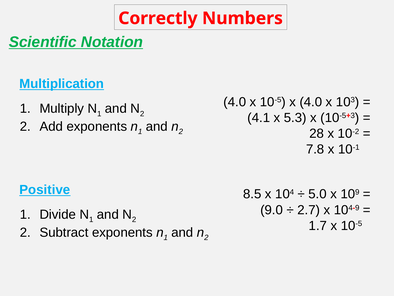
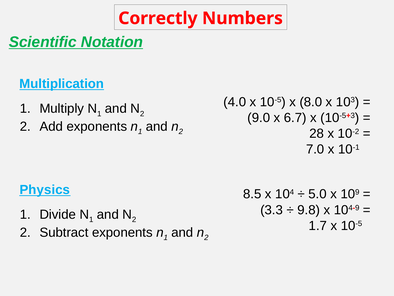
x 4.0: 4.0 -> 8.0 (311, 102)
4.1: 4.1 -> 9.0 (259, 118)
5.3: 5.3 -> 6.7 (295, 118)
7.8: 7.8 -> 7.0 (315, 149)
Positive: Positive -> Physics (45, 189)
9.0: 9.0 -> 3.3 (272, 210)
2.7: 2.7 -> 9.8 (309, 210)
